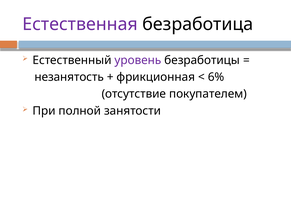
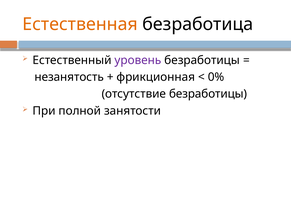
Естественная colour: purple -> orange (80, 24)
6%: 6% -> 0% (216, 77)
отсутствие покупателем: покупателем -> безработицы (208, 94)
